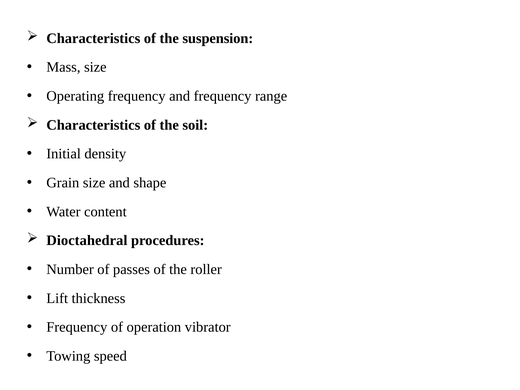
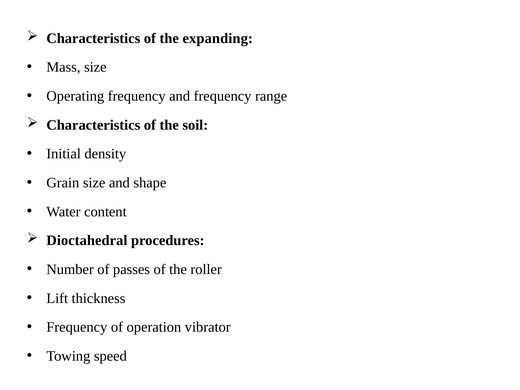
suspension: suspension -> expanding (218, 38)
